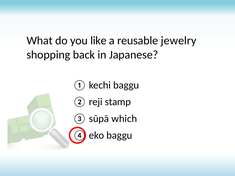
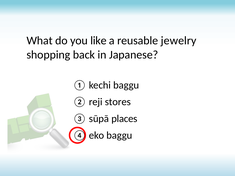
stamp: stamp -> stores (118, 102)
which: which -> places (124, 119)
